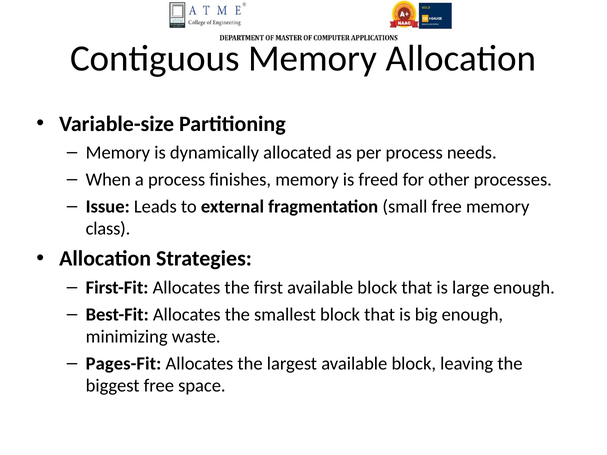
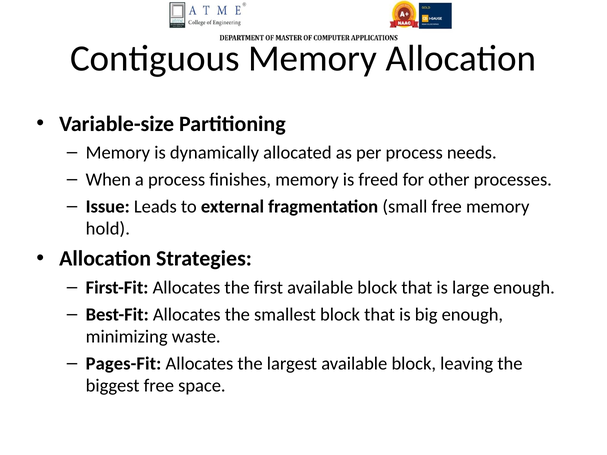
class: class -> hold (108, 229)
